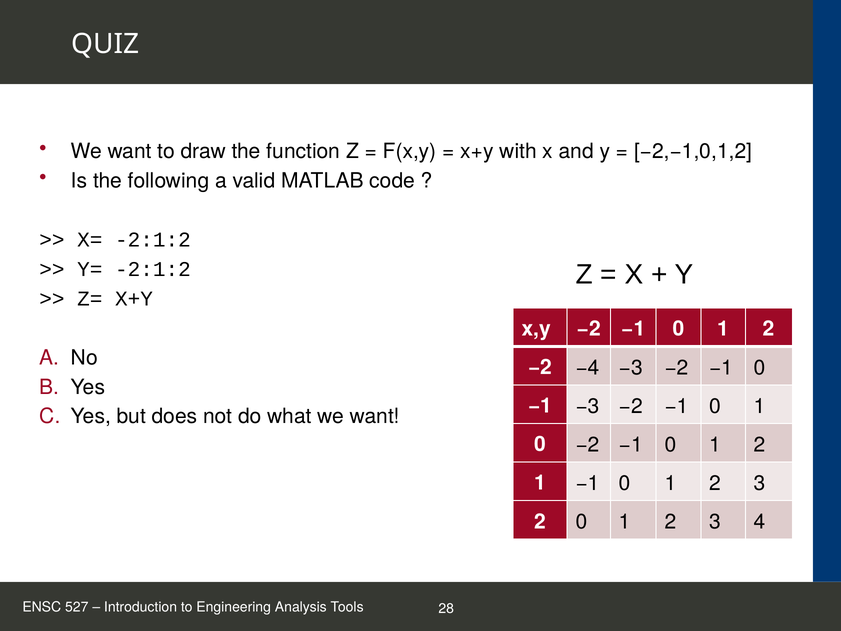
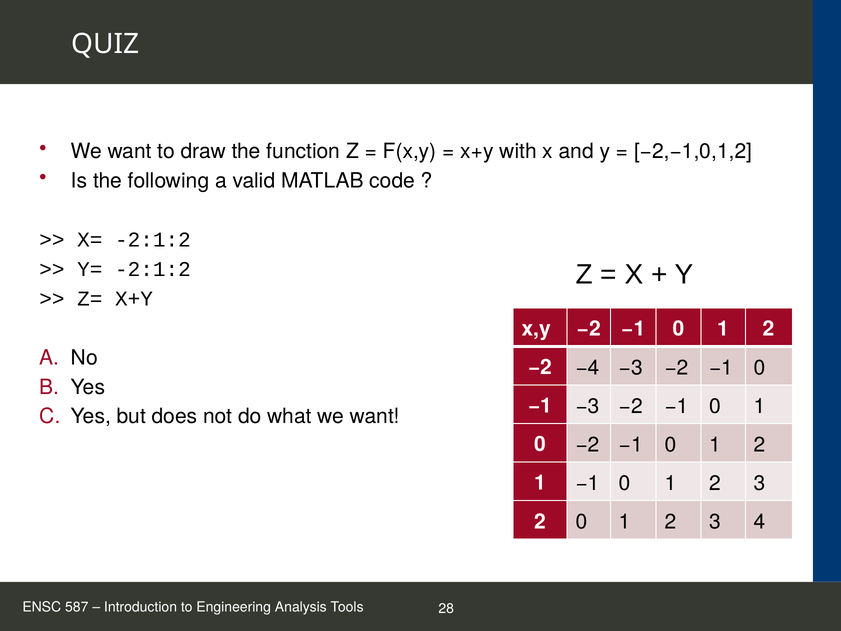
527: 527 -> 587 (77, 607)
